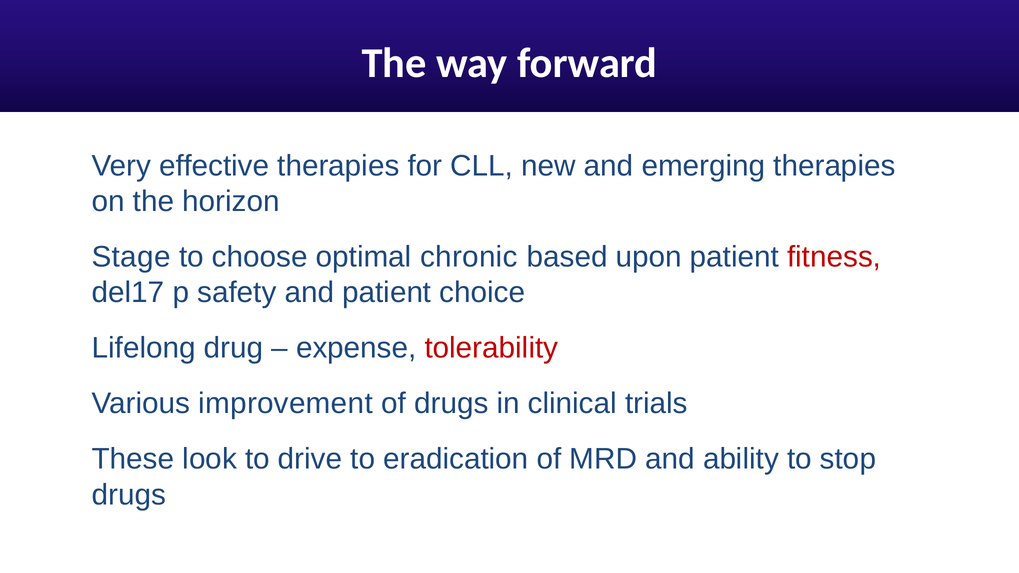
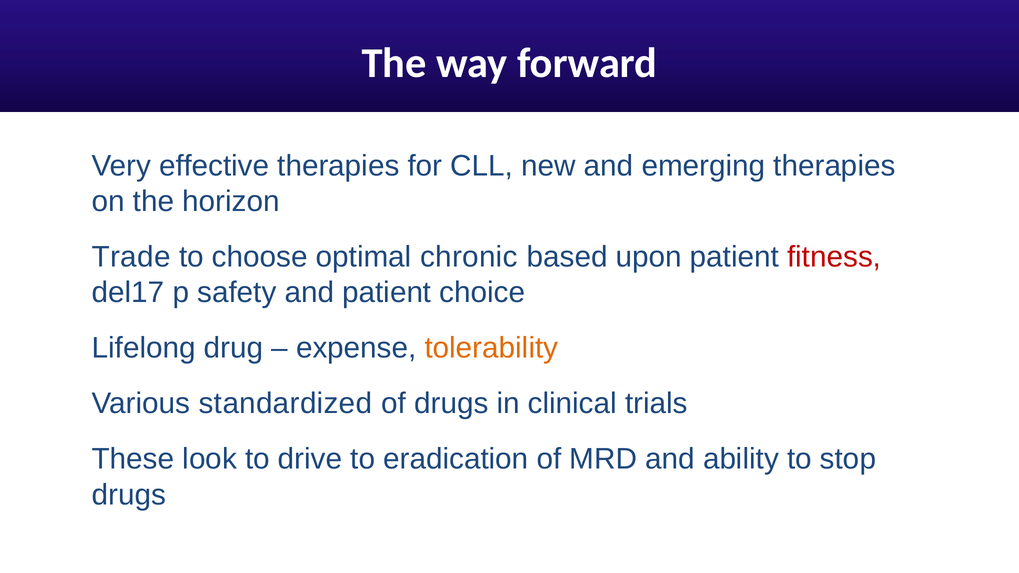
Stage: Stage -> Trade (131, 257)
tolerability colour: red -> orange (491, 348)
improvement: improvement -> standardized (286, 404)
